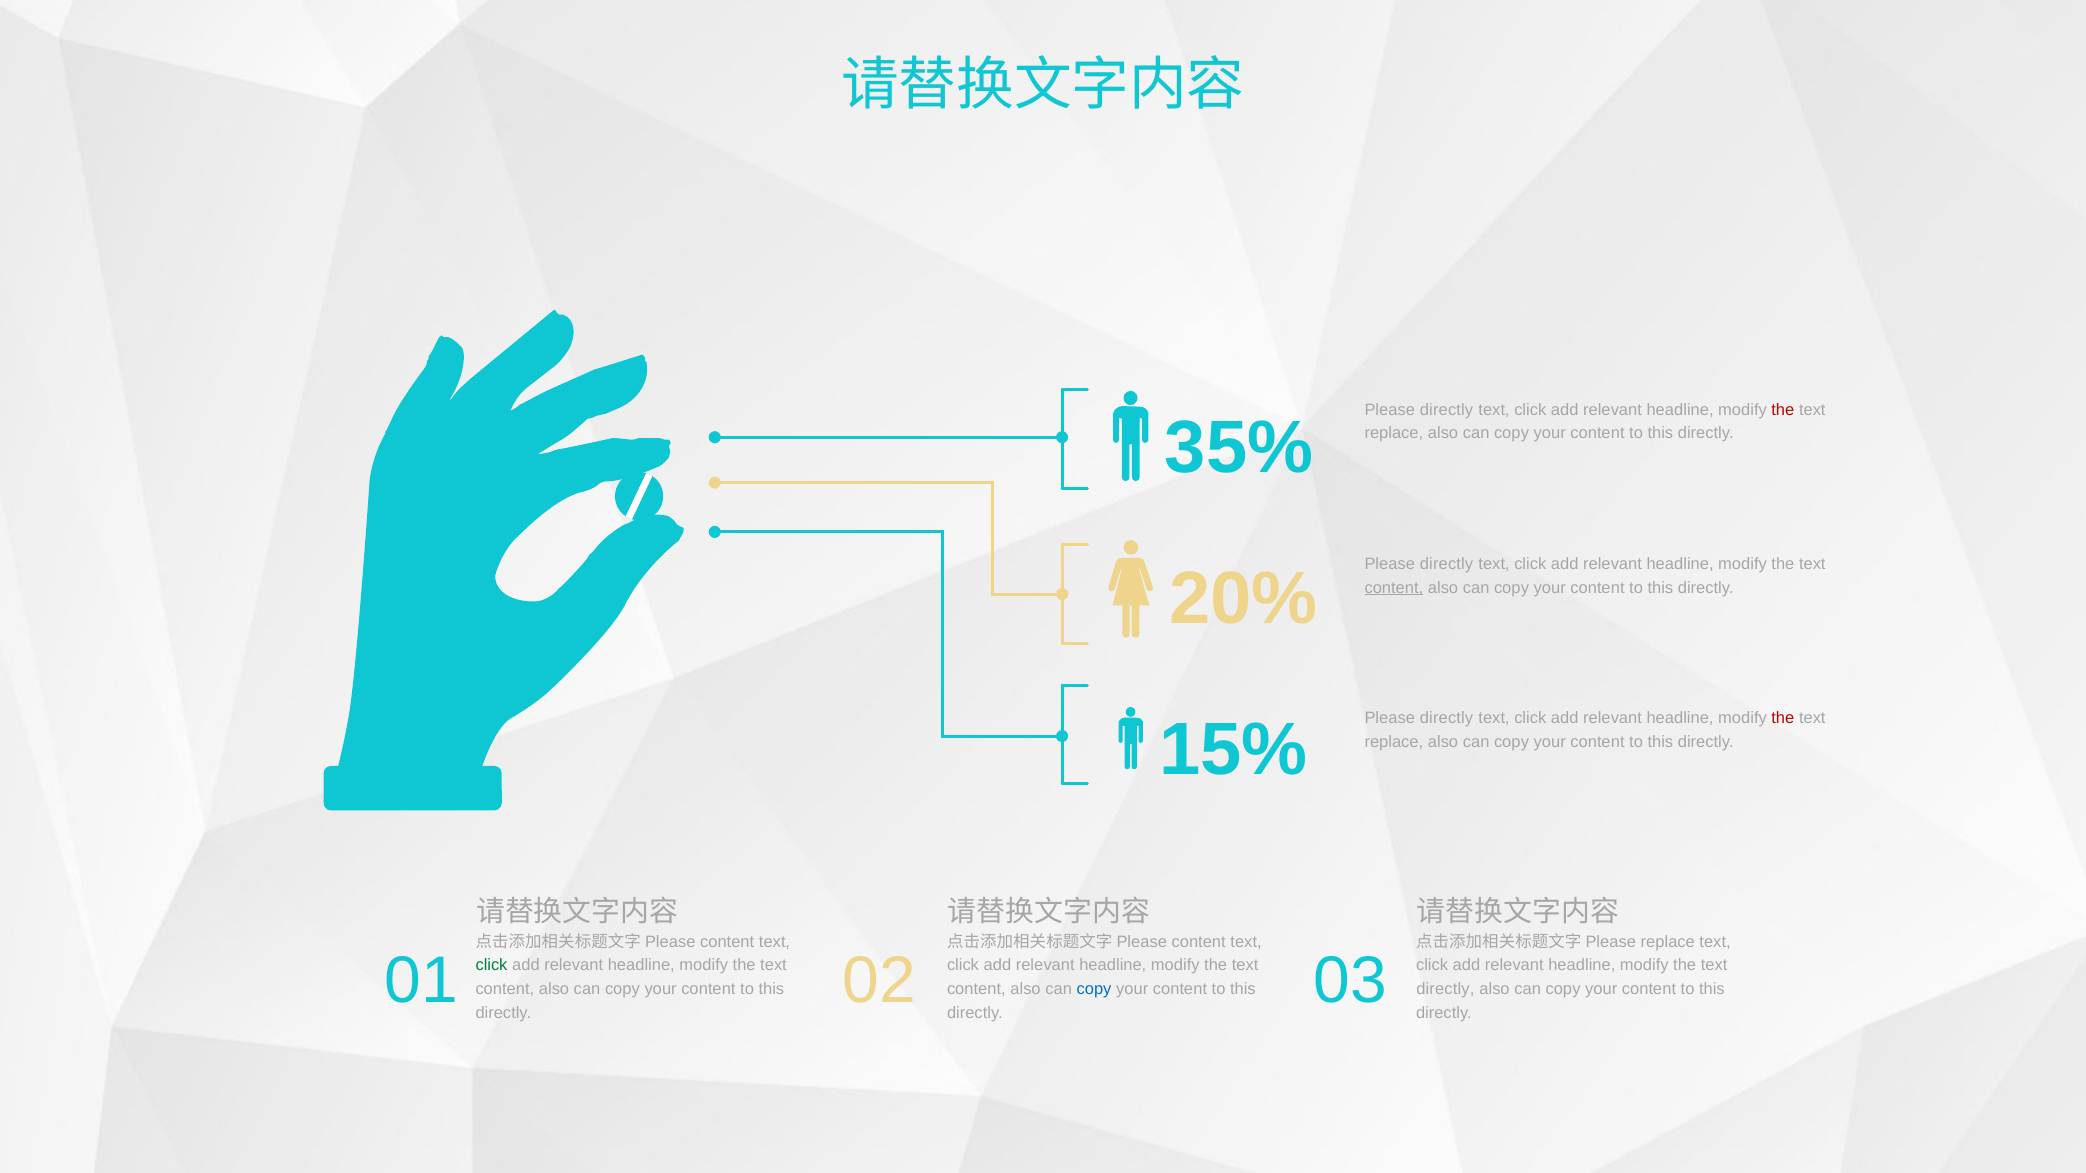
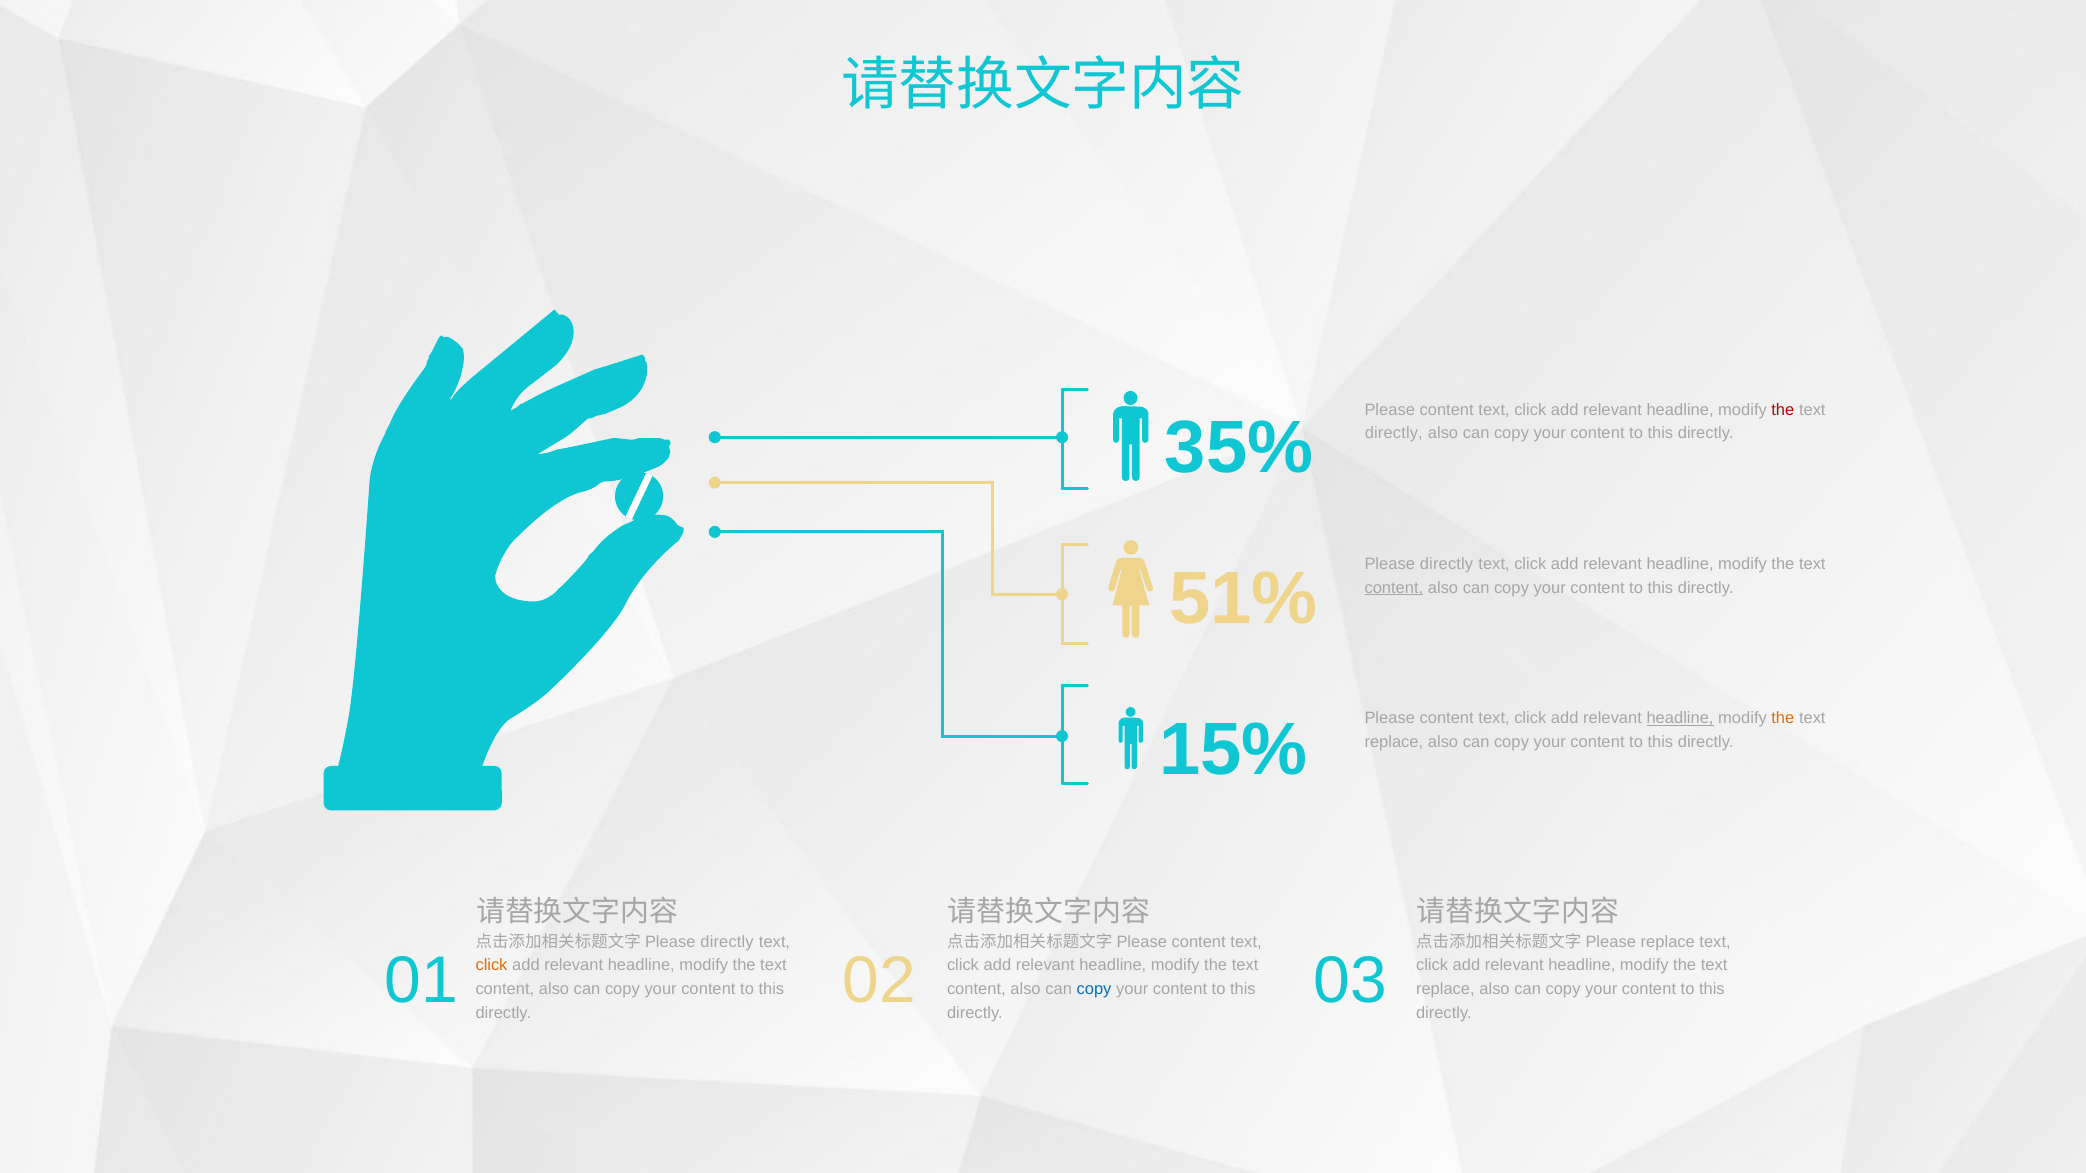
directly: directly -> content (1447, 410)
replace: replace -> directly (1394, 434)
20%: 20% -> 51% (1243, 599)
directly: directly -> content (1447, 718)
headline underline: none -> present (1680, 718)
the colour: red -> orange (1783, 718)
content: content -> directly (727, 942)
click colour: green -> orange (492, 966)
directly: directly -> replace (1445, 989)
